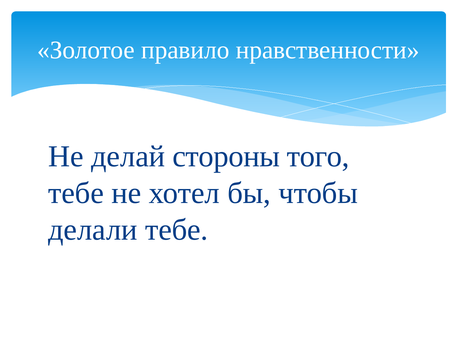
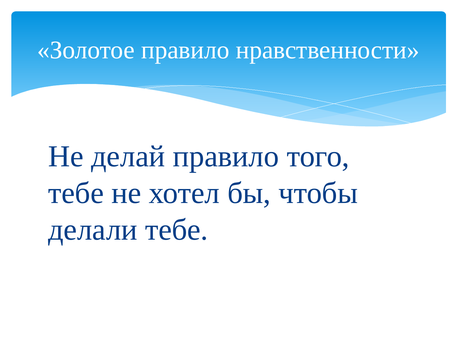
делай стороны: стороны -> правило (226, 156)
